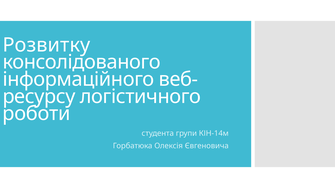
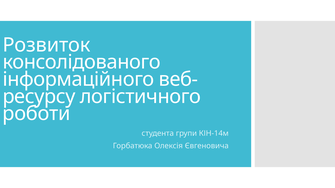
Розвитку: Розвитку -> Розвиток (47, 45)
